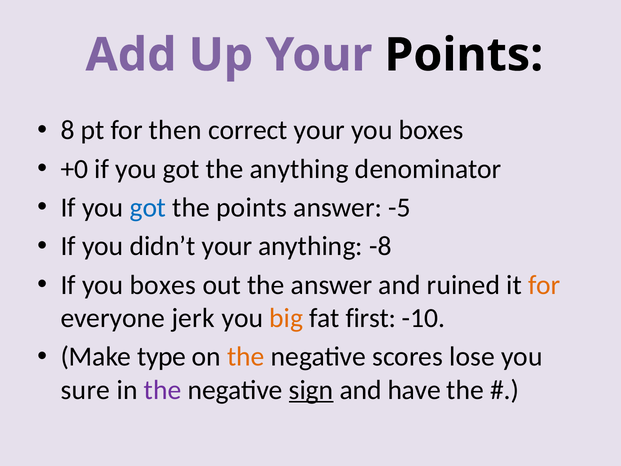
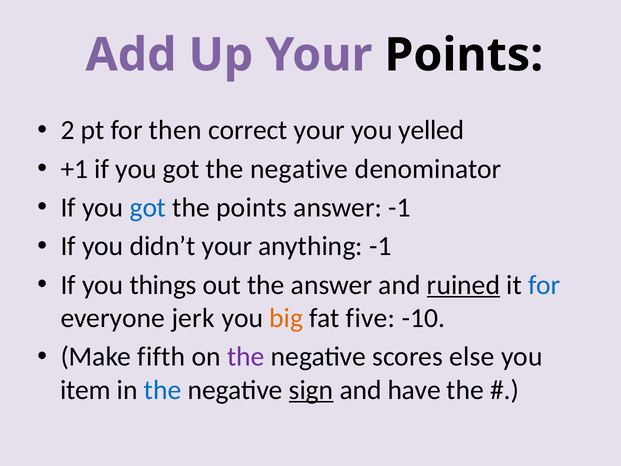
8: 8 -> 2 (68, 130)
boxes: boxes -> yelled (431, 130)
+0: +0 -> +1 (74, 169)
got the anything: anything -> negative (299, 169)
answer -5: -5 -> -1 (399, 208)
anything -8: -8 -> -1 (380, 246)
If you boxes: boxes -> things (163, 285)
ruined underline: none -> present (464, 285)
for colour: orange -> blue (544, 285)
first: first -> five (371, 318)
type: type -> fifth (161, 357)
the colour: orange -> purple (246, 357)
lose: lose -> else (472, 357)
sure: sure -> item (86, 390)
the colour: purple -> blue (163, 390)
